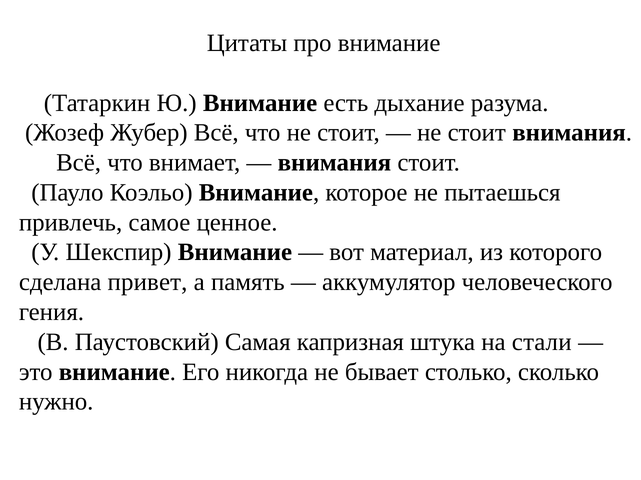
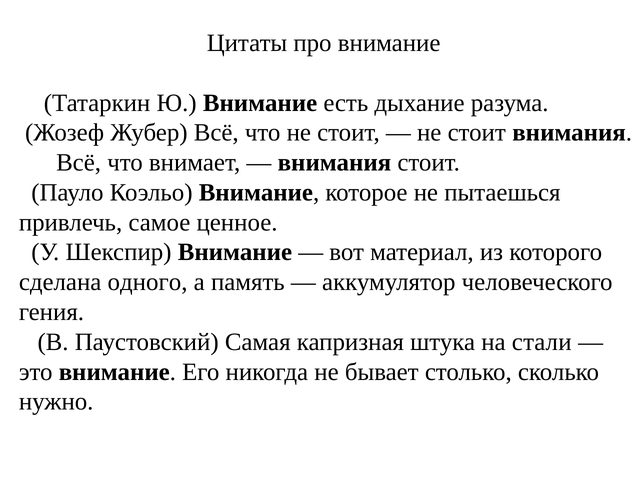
привет: привет -> одного (148, 283)
